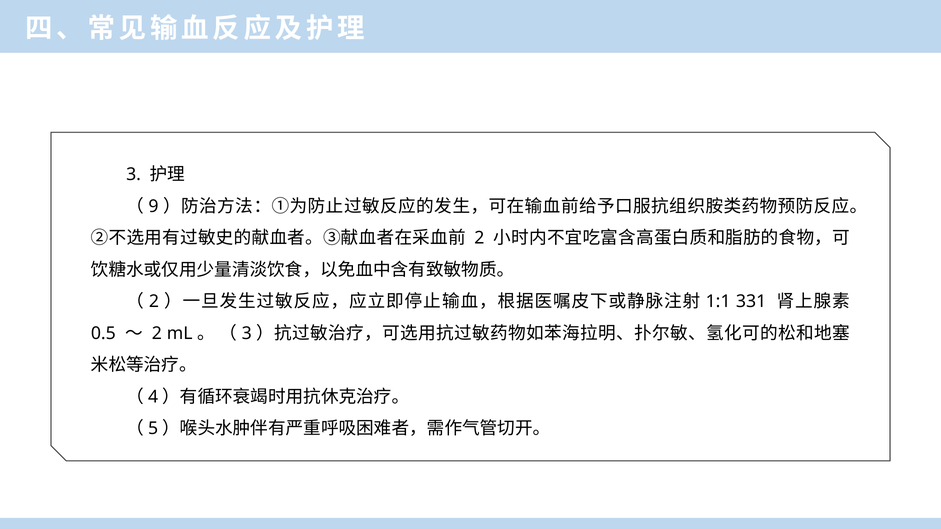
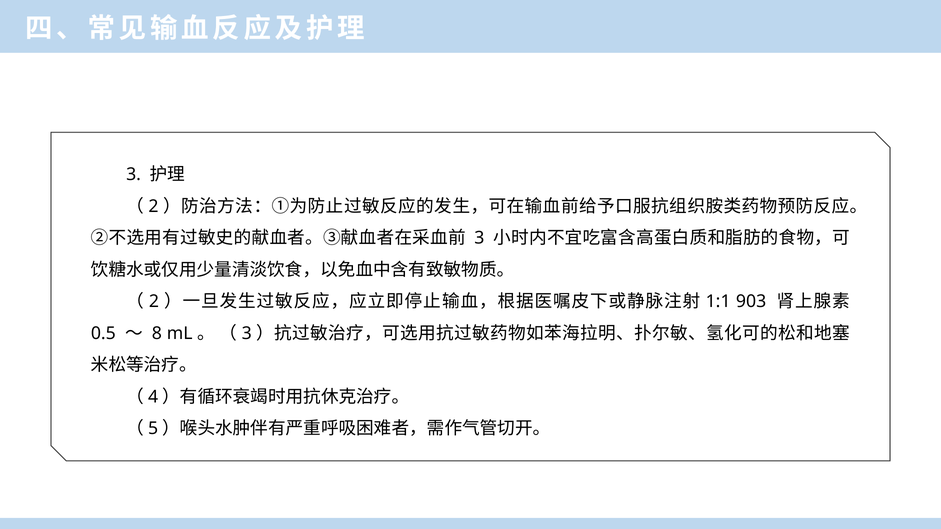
9: 9 -> 2 (154, 207)
2: 2 -> 3 (479, 238)
331: 331 -> 903 (751, 302)
2: 2 -> 8 (157, 334)
